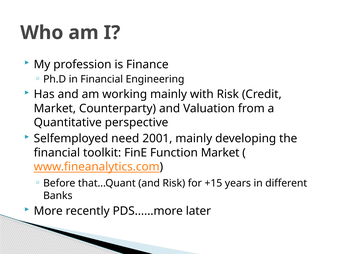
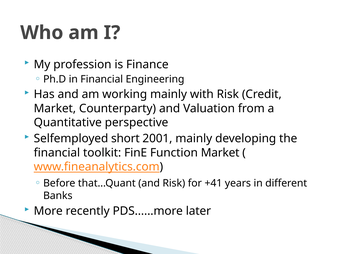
need: need -> short (125, 138)
+15: +15 -> +41 (213, 183)
